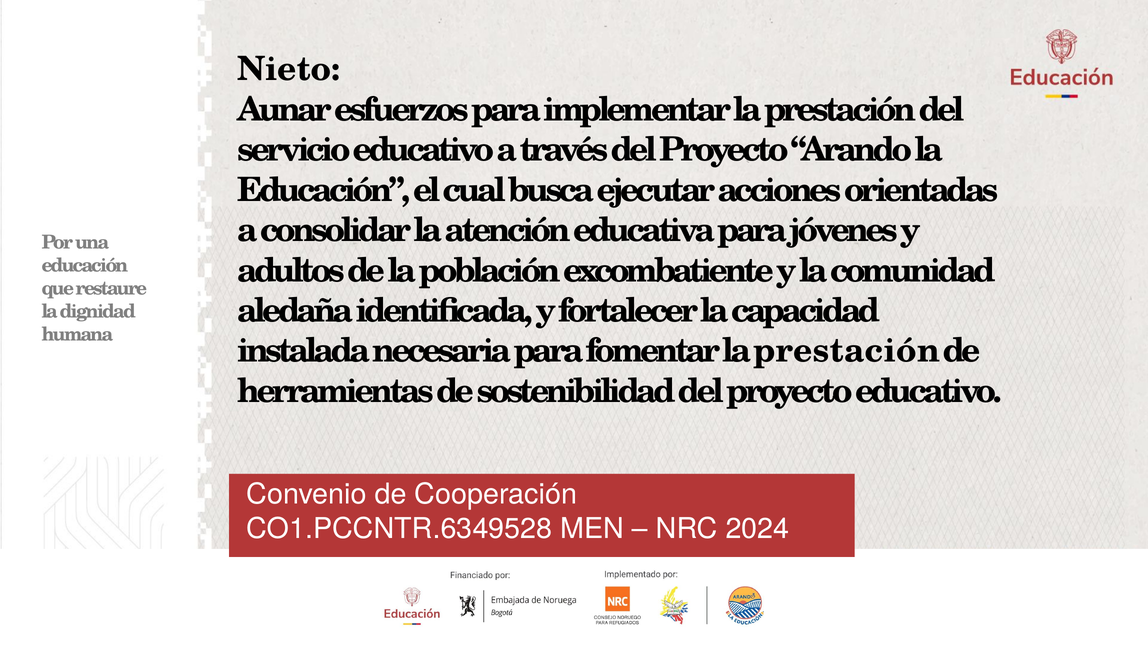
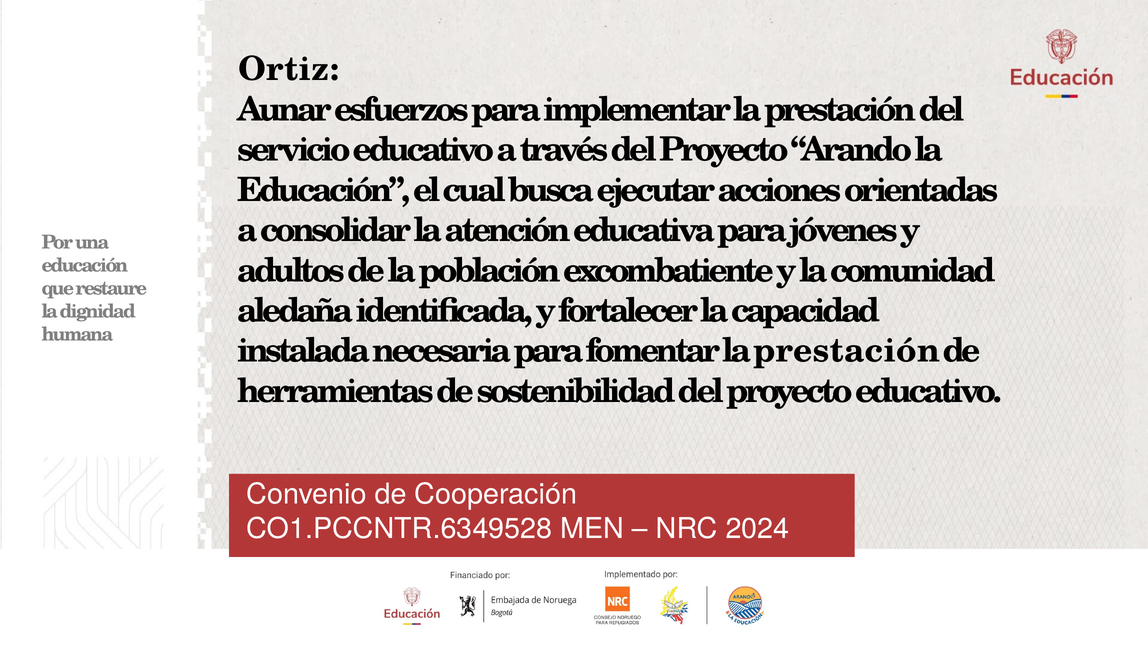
Nieto: Nieto -> Ortiz (289, 69)
